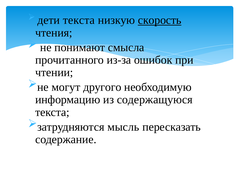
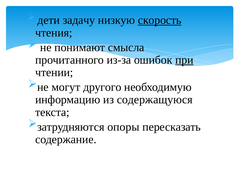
дети текста: текста -> задачу (79, 20)
при underline: none -> present (184, 60)
мысль: мысль -> опоры (123, 127)
